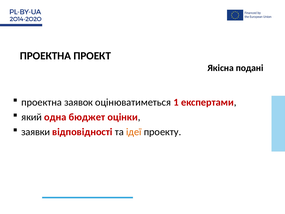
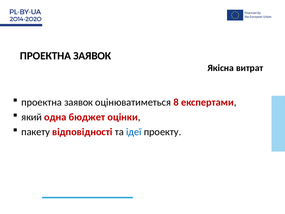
ПРОЕКТ: ПРОЕКТ -> ЗАЯВОК (92, 56)
подані: подані -> витрат (250, 68)
1: 1 -> 8 (176, 102)
заявки: заявки -> пакету (36, 132)
ідеї colour: orange -> blue (134, 132)
